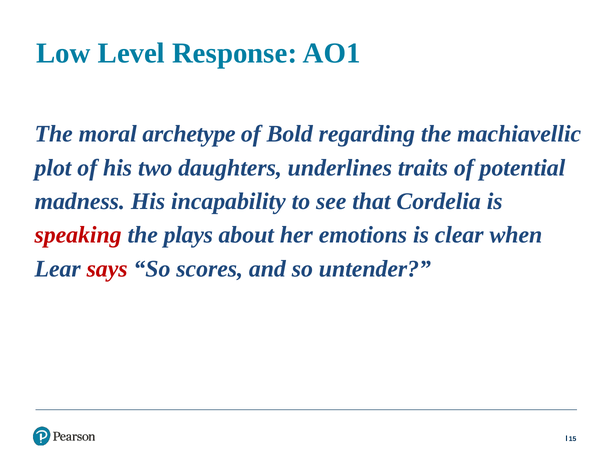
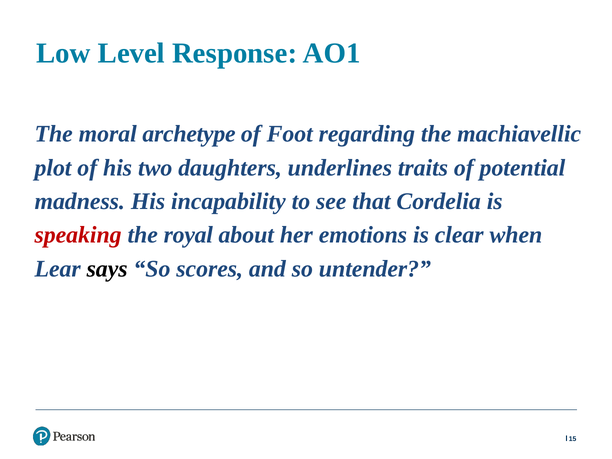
Bold: Bold -> Foot (290, 134)
plays: plays -> royal (188, 235)
says colour: red -> black (107, 269)
